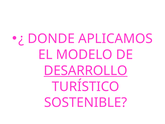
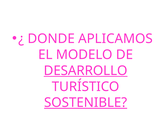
SOSTENIBLE underline: none -> present (86, 102)
